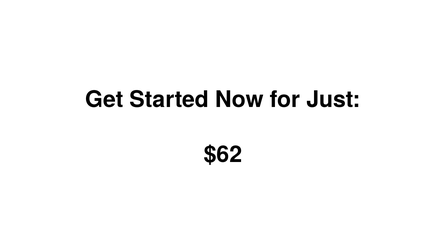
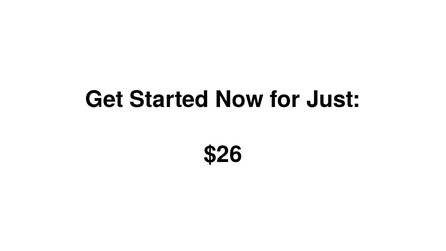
$62: $62 -> $26 (223, 155)
